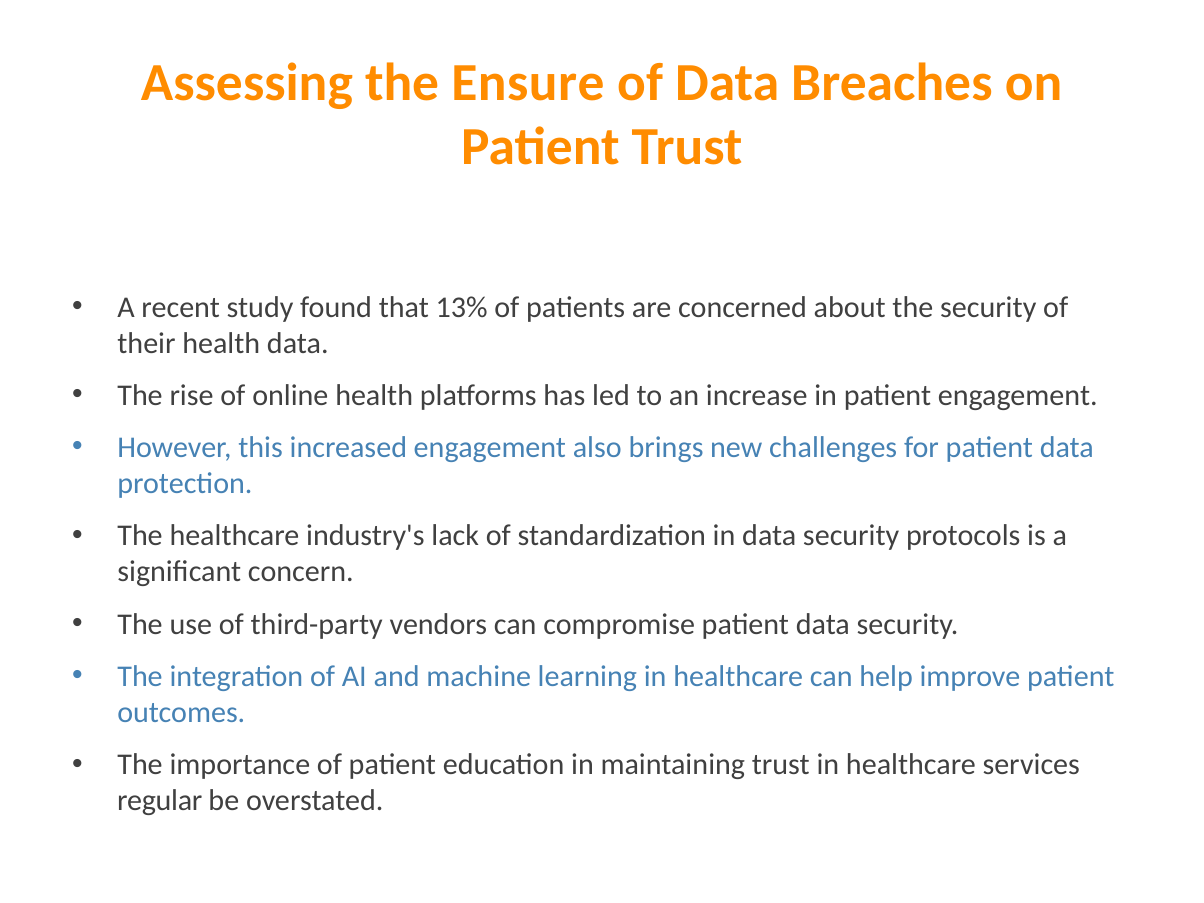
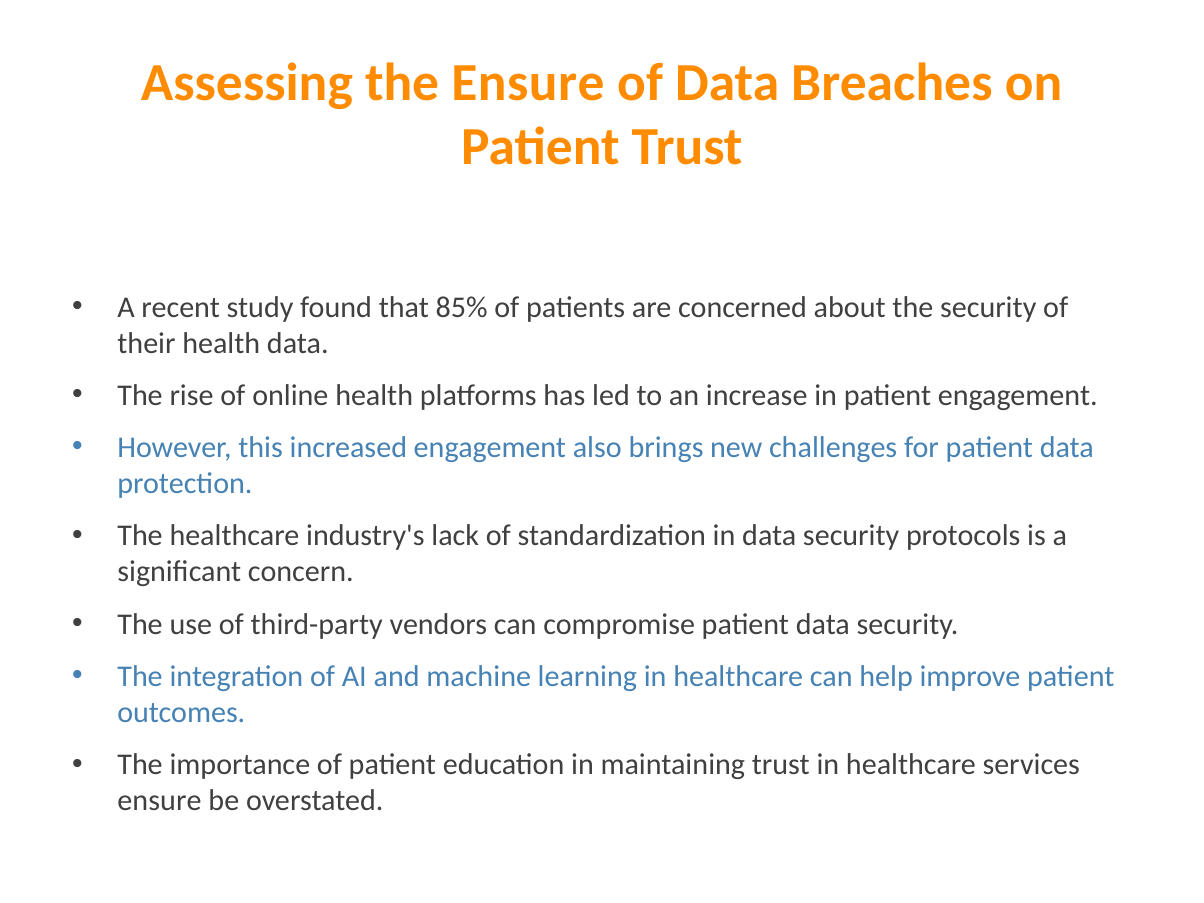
13%: 13% -> 85% (462, 307)
regular: regular -> ensure (159, 801)
